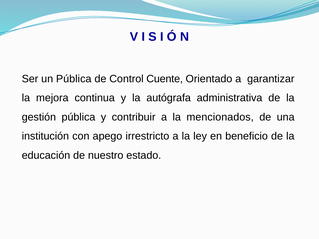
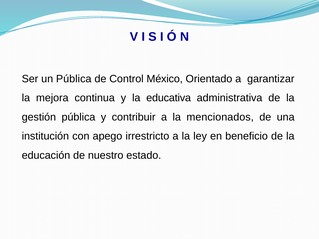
Cuente: Cuente -> México (165, 79)
autógrafa: autógrafa -> educativa (169, 98)
